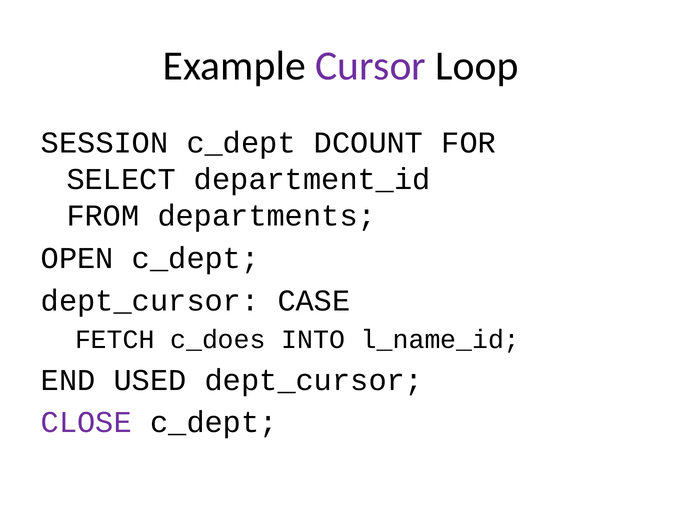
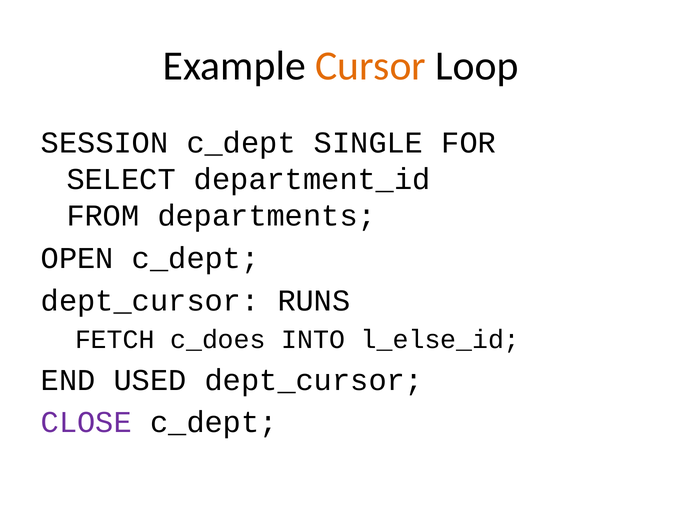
Cursor colour: purple -> orange (371, 66)
DCOUNT: DCOUNT -> SINGLE (369, 143)
CASE: CASE -> RUNS (314, 301)
l_name_id: l_name_id -> l_else_id (440, 340)
